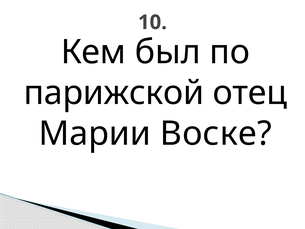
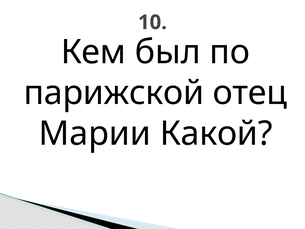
Воске: Воске -> Какой (216, 133)
